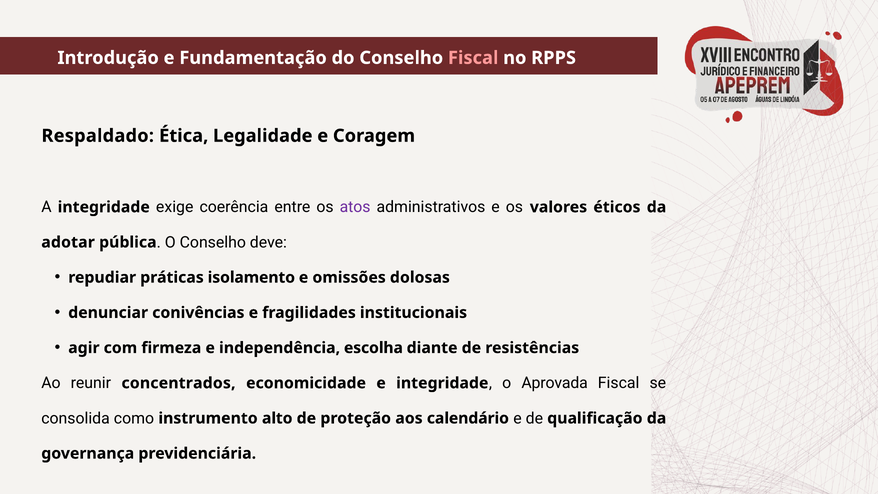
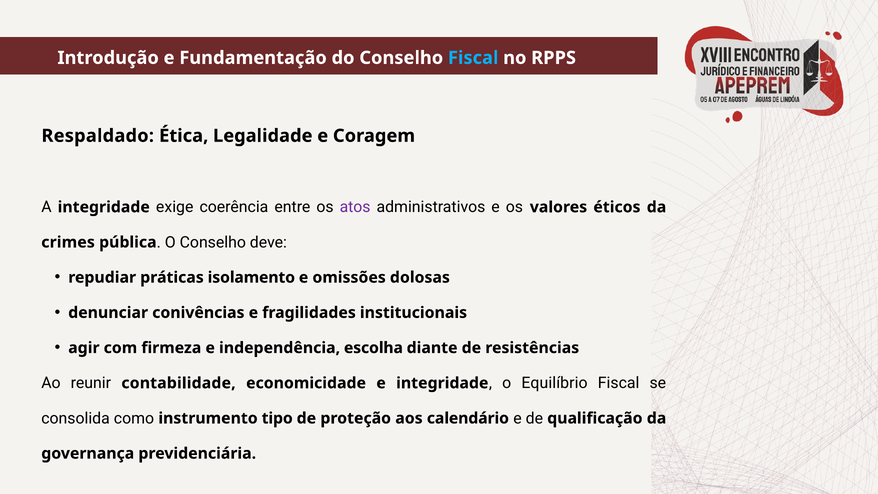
Fiscal colour: pink -> light blue (473, 58)
adotar: adotar -> crimes (68, 242)
concentrados: concentrados -> contabilidade (179, 383)
Aprovada: Aprovada -> Equilíbrio (555, 383)
alto: alto -> tipo (277, 418)
